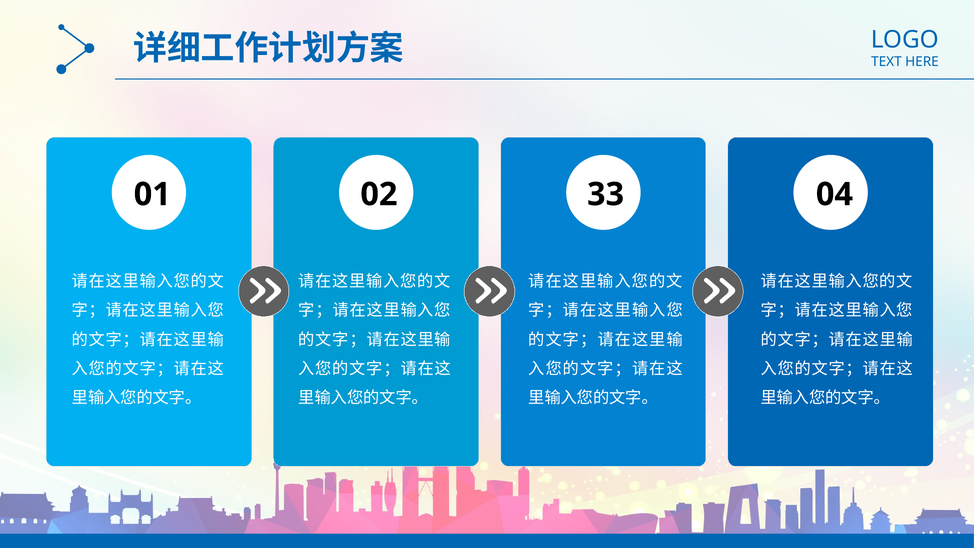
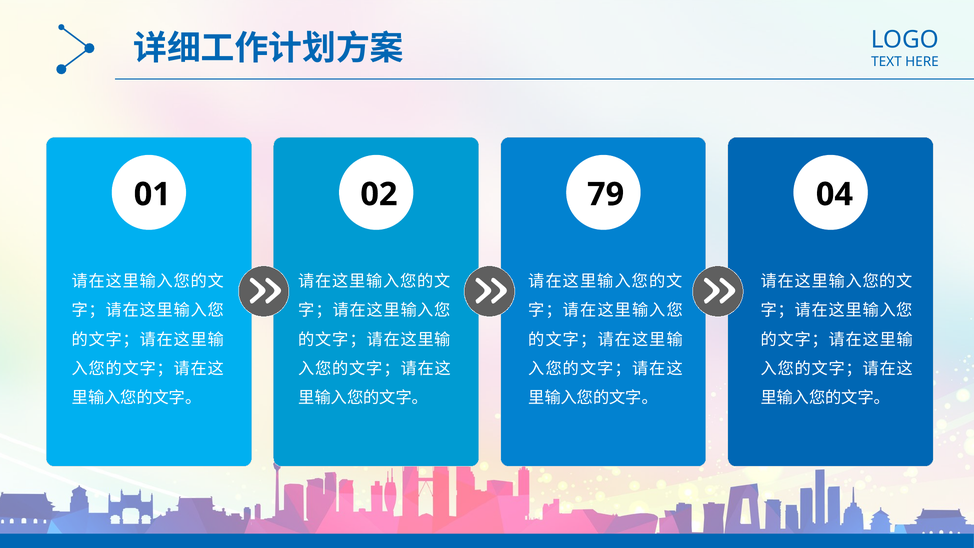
33: 33 -> 79 (606, 194)
